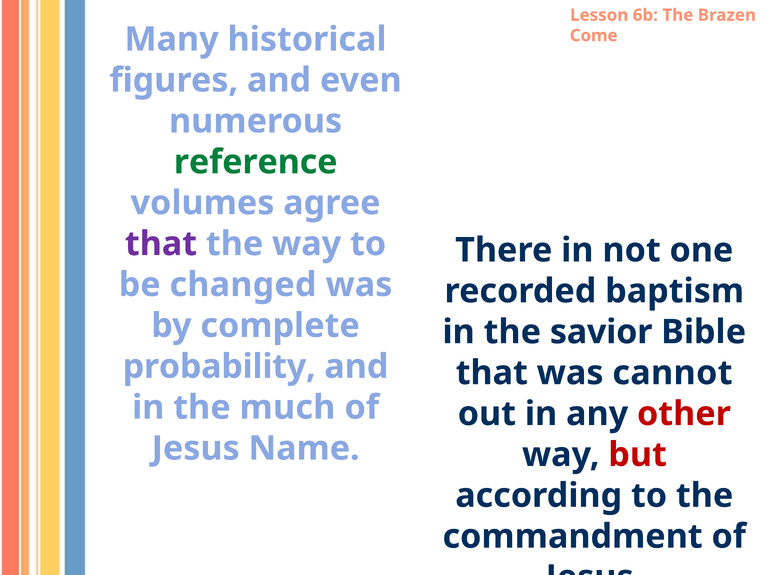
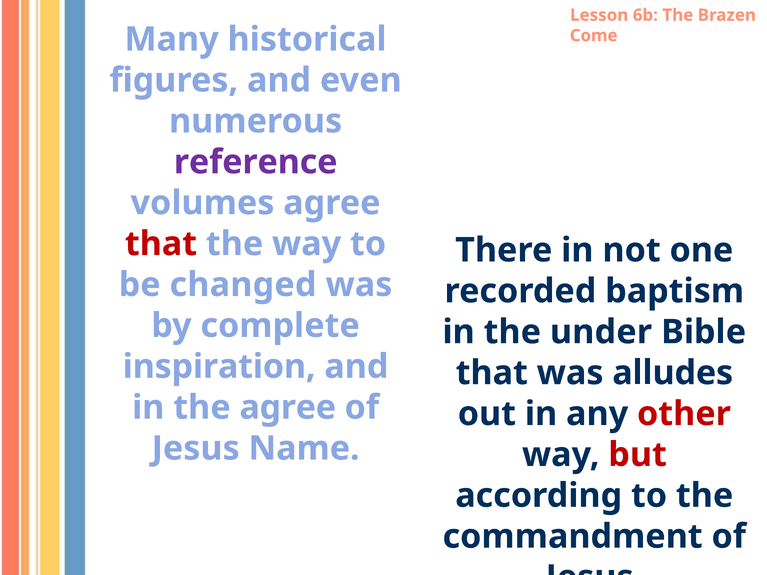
reference colour: green -> purple (256, 162)
that colour: purple -> red (161, 244)
savior: savior -> under (601, 332)
probability: probability -> inspiration (219, 367)
cannot: cannot -> alludes (673, 373)
the much: much -> agree (288, 408)
